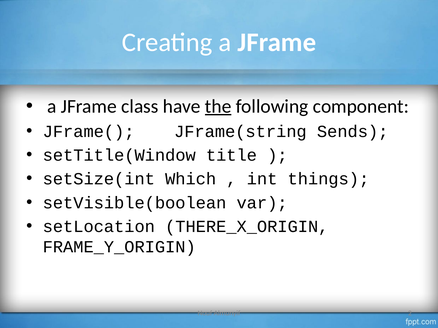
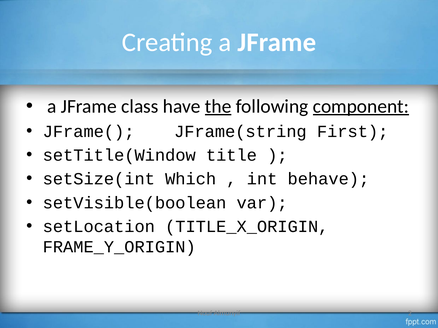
component underline: none -> present (361, 107)
Sends: Sends -> First (353, 132)
things: things -> behave (328, 179)
THERE_X_ORIGIN: THERE_X_ORIGIN -> TITLE_X_ORIGIN (247, 227)
